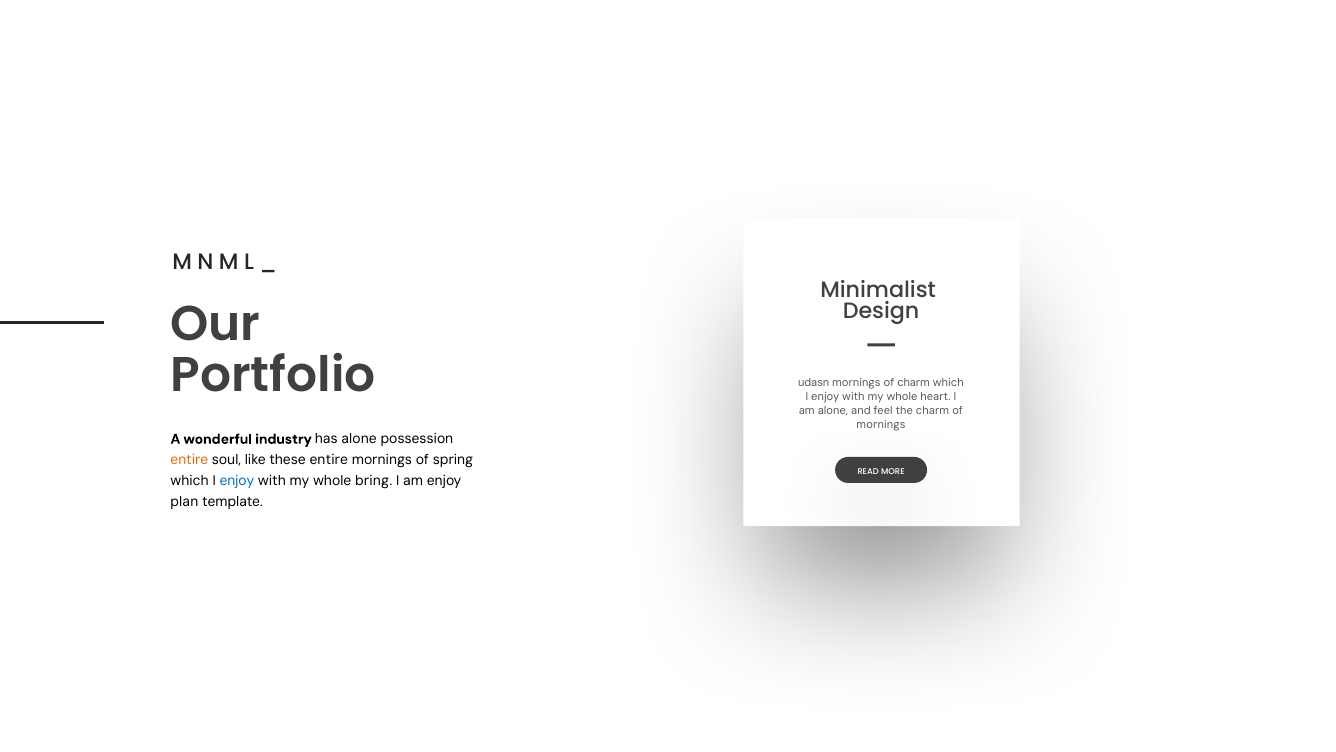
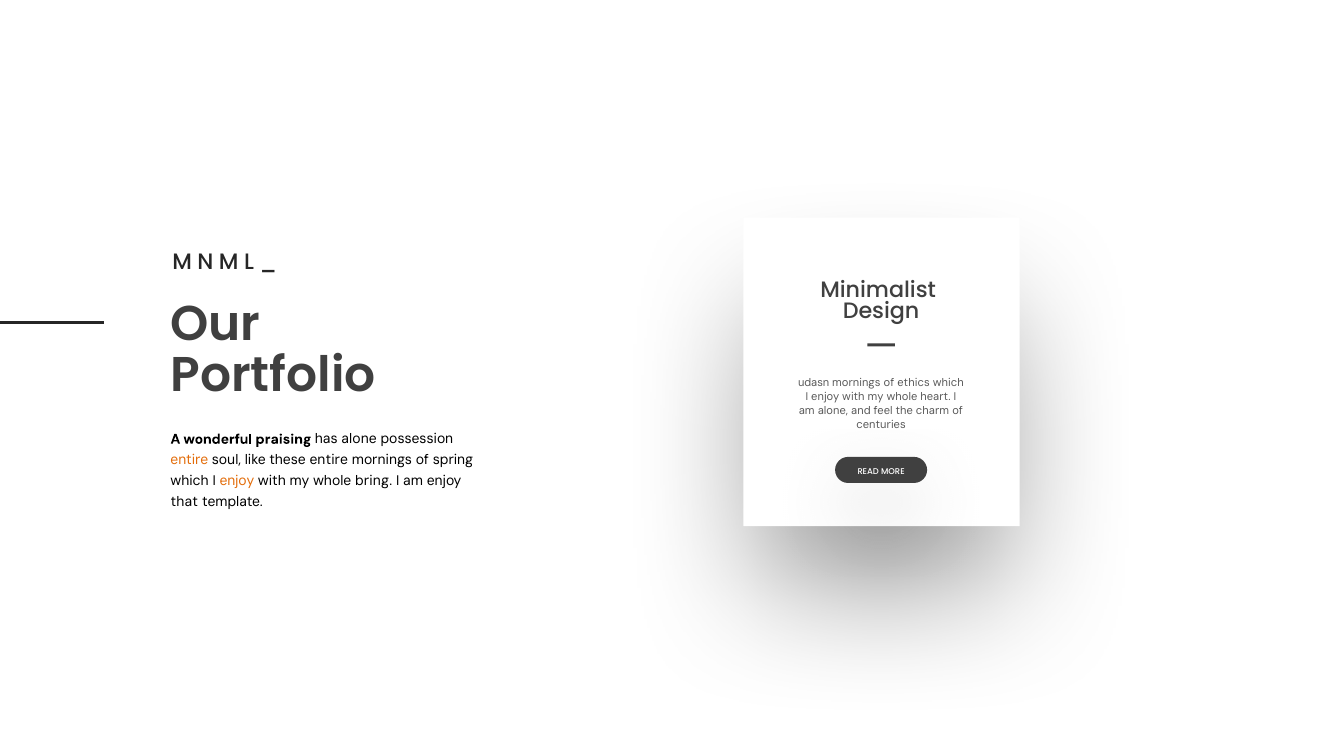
of charm: charm -> ethics (914, 383)
mornings: mornings -> centuries (881, 425)
industry: industry -> praising (283, 439)
enjoy colour: blue -> orange (237, 481)
plan: plan -> that (184, 501)
